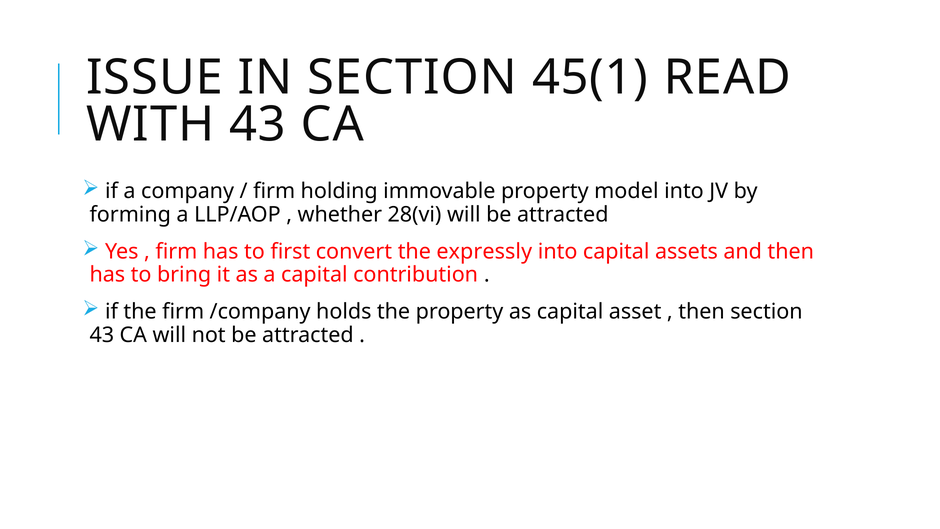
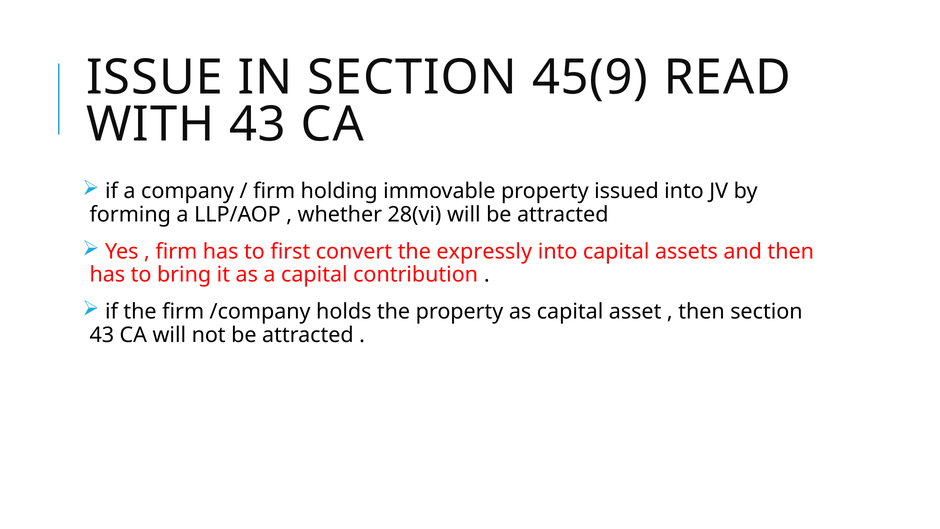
45(1: 45(1 -> 45(9 (590, 77)
model: model -> issued (626, 191)
